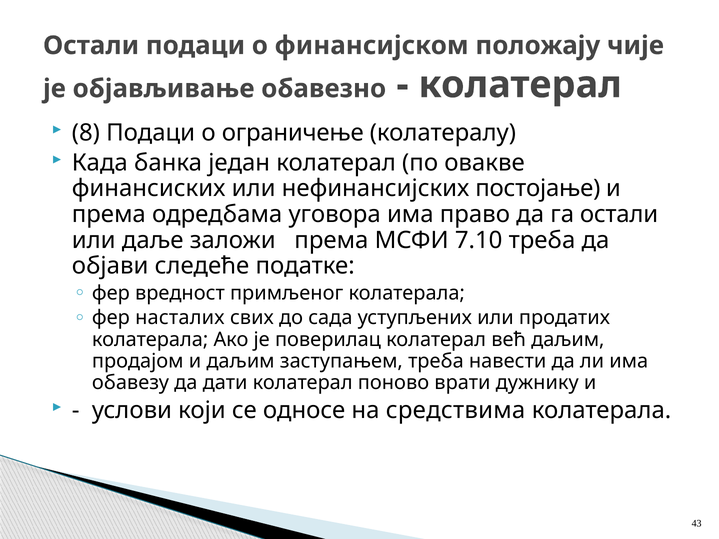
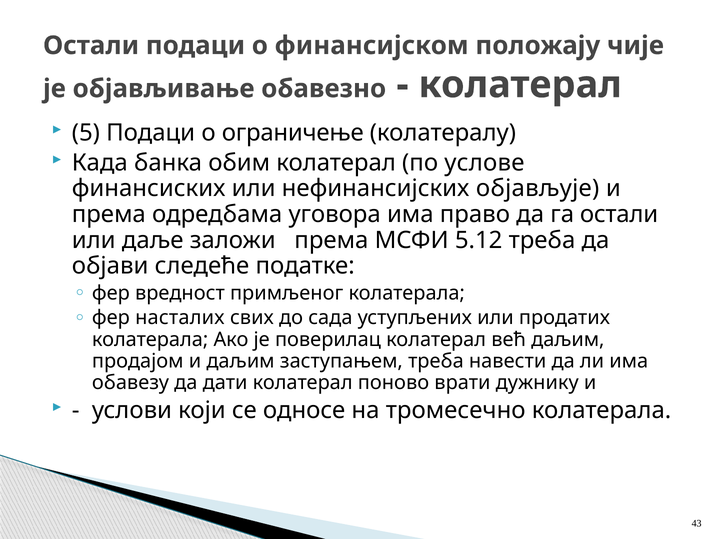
8: 8 -> 5 (86, 133)
један: један -> обим (239, 163)
овакве: овакве -> услове (484, 163)
постојање: постојање -> објављује (538, 189)
7.10: 7.10 -> 5.12 (479, 240)
средствима: средствима -> тромесечно (456, 410)
